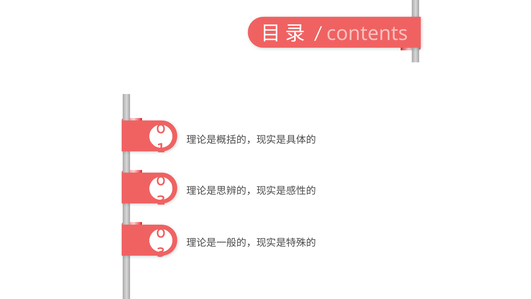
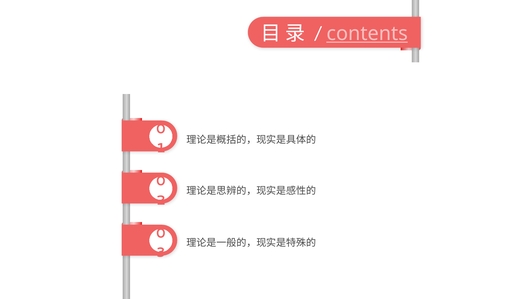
contents underline: none -> present (367, 34)
